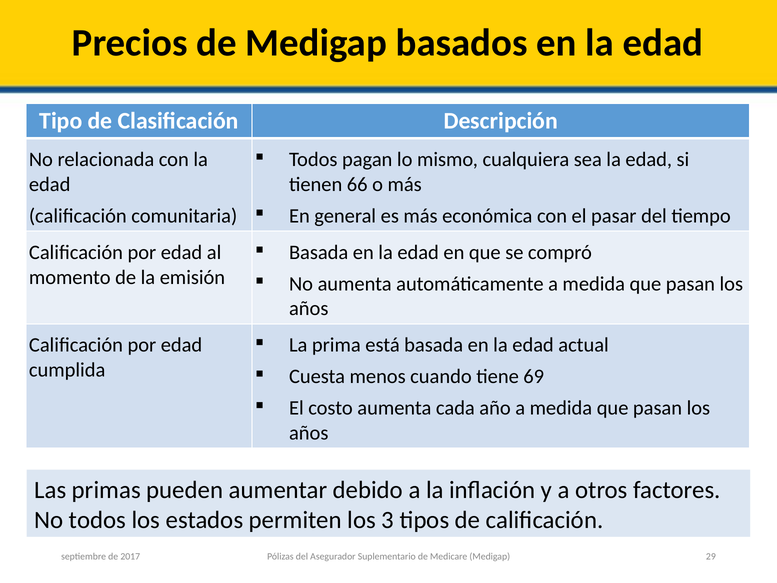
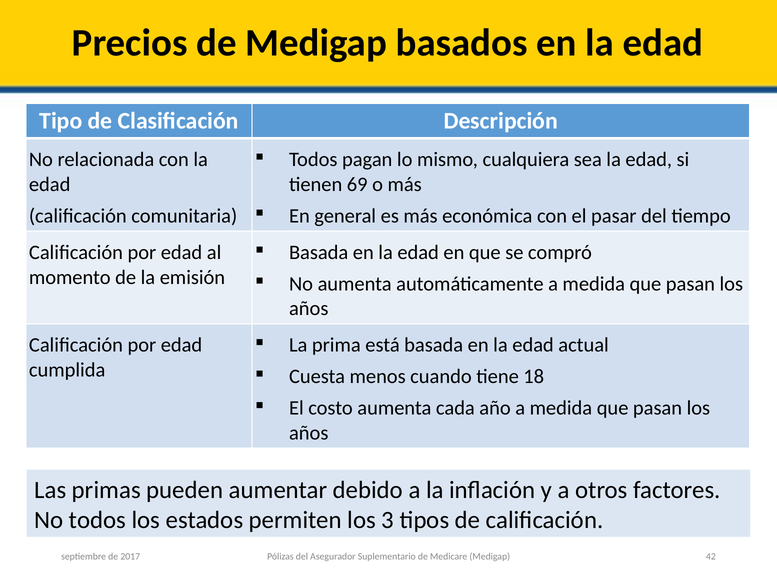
66: 66 -> 69 (357, 184)
69: 69 -> 18 (534, 376)
29: 29 -> 42 (711, 556)
